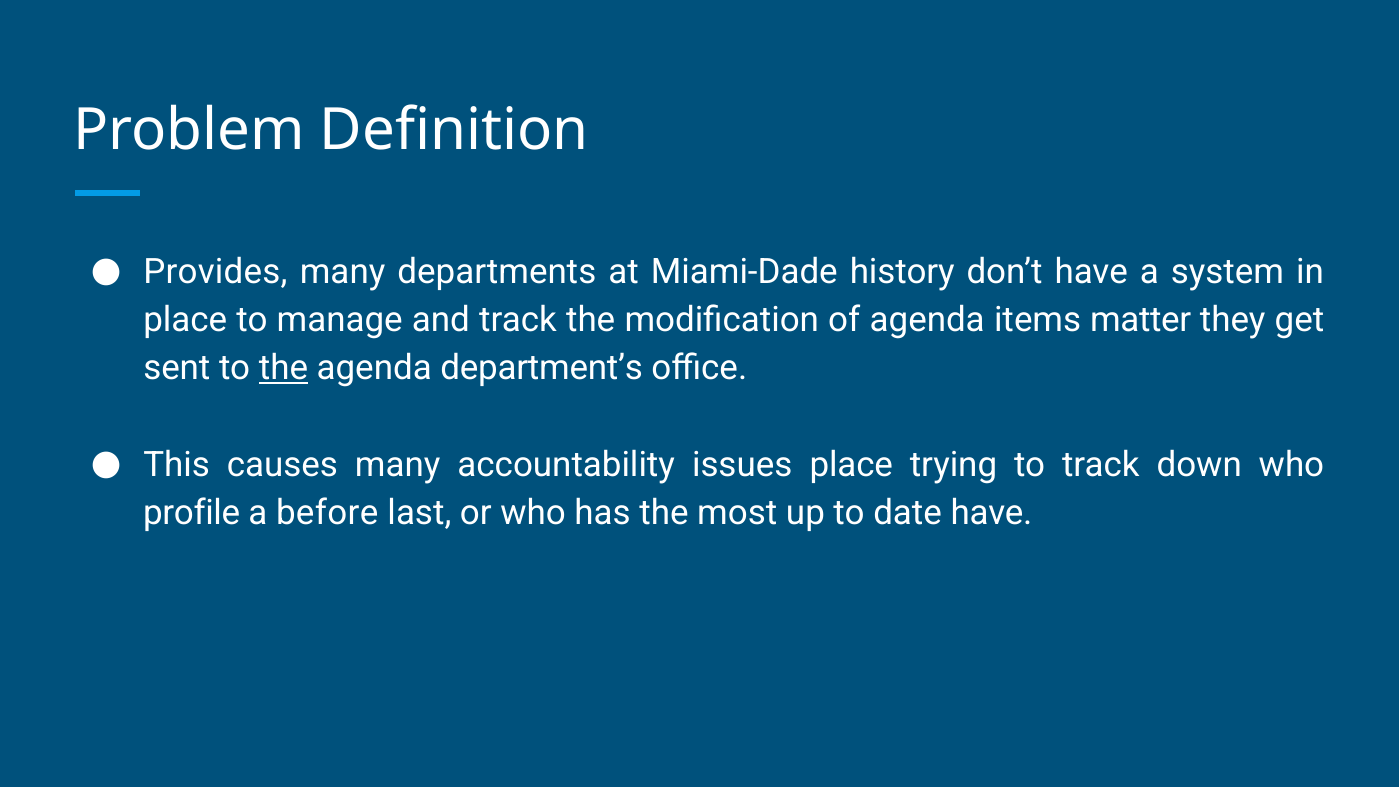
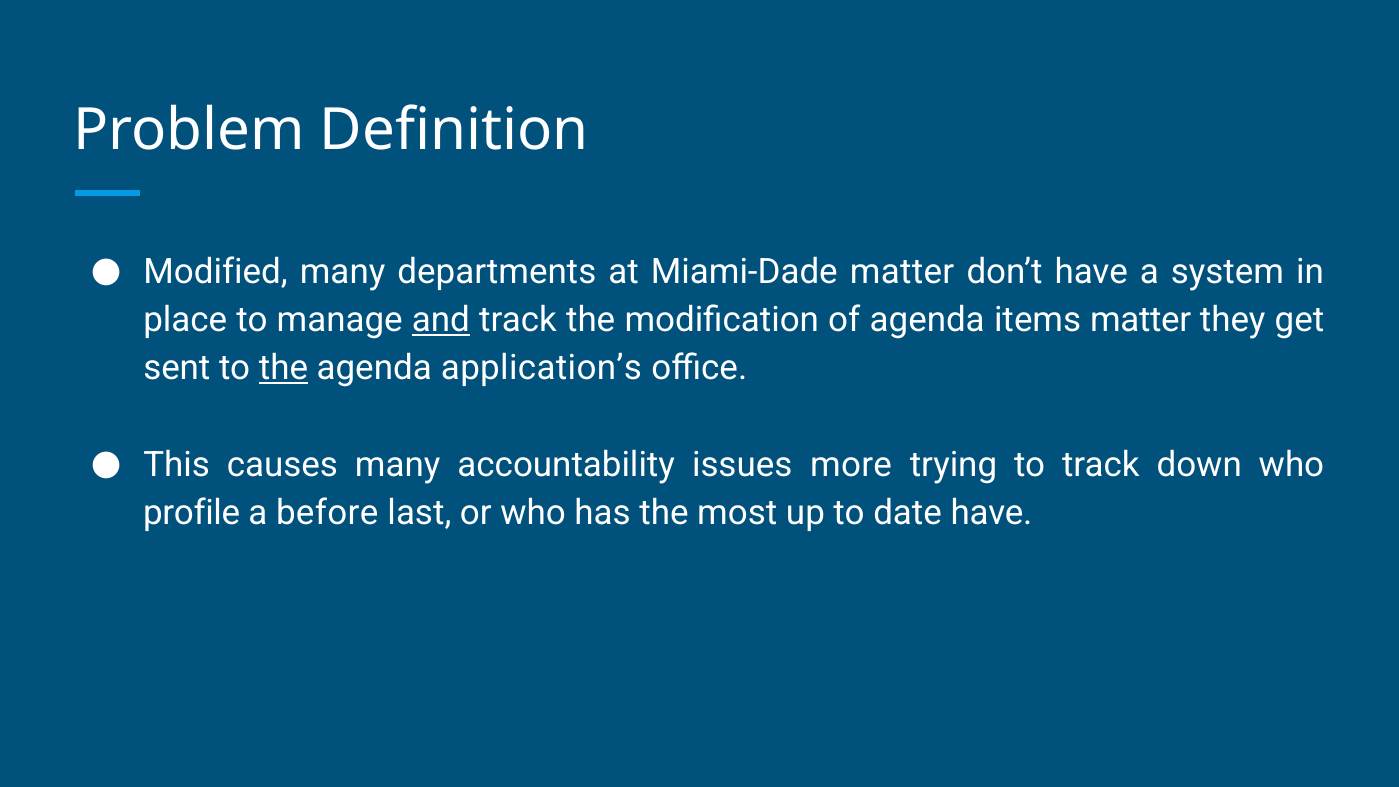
Provides: Provides -> Modified (216, 272)
Miami-Dade history: history -> matter (902, 272)
and underline: none -> present (441, 320)
department’s: department’s -> application’s (541, 368)
issues place: place -> more (851, 465)
